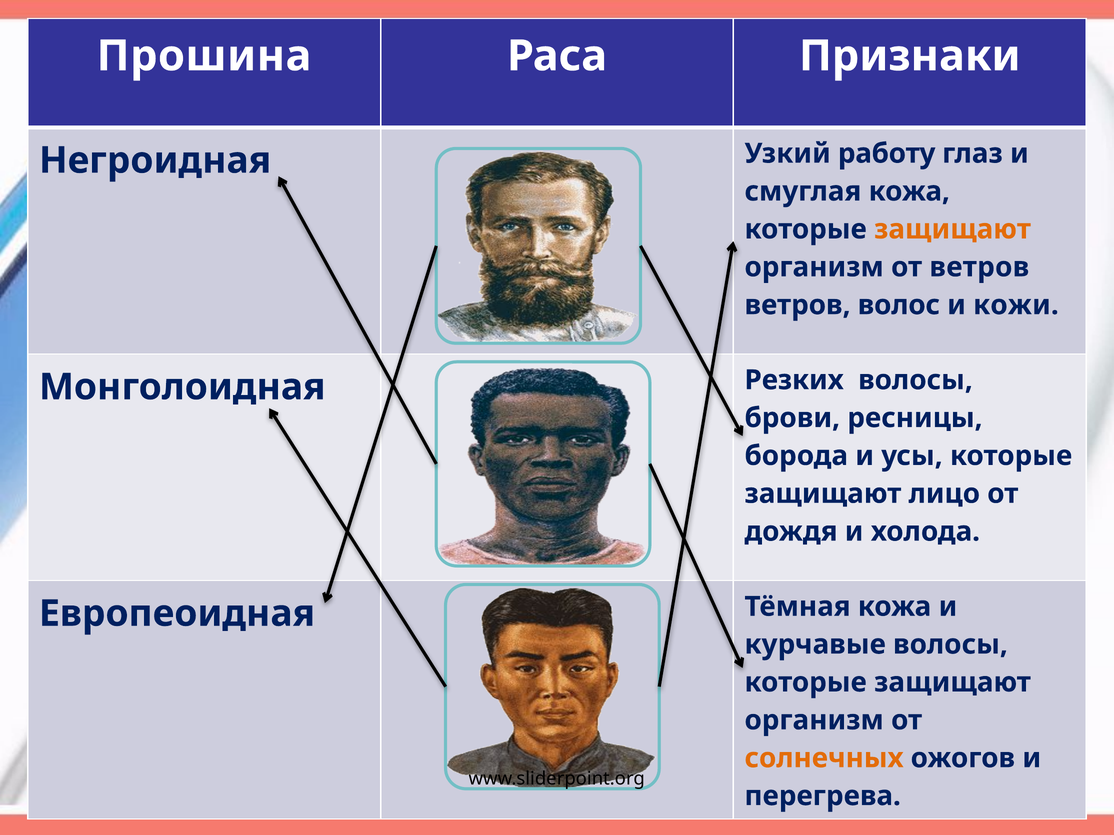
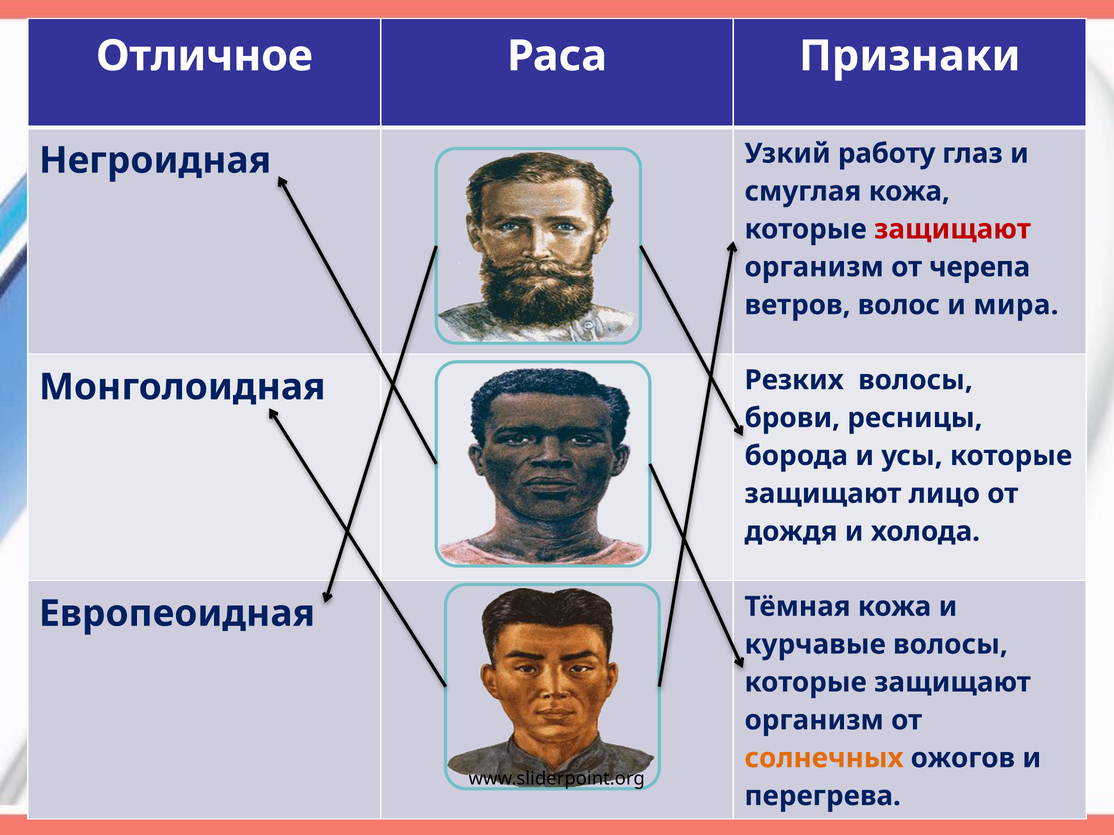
Прошина: Прошина -> Отличное (204, 56)
защищают colour: orange -> red (953, 229)
от ветров: ветров -> черепа (980, 267)
кожи: кожи -> мира (1016, 305)
